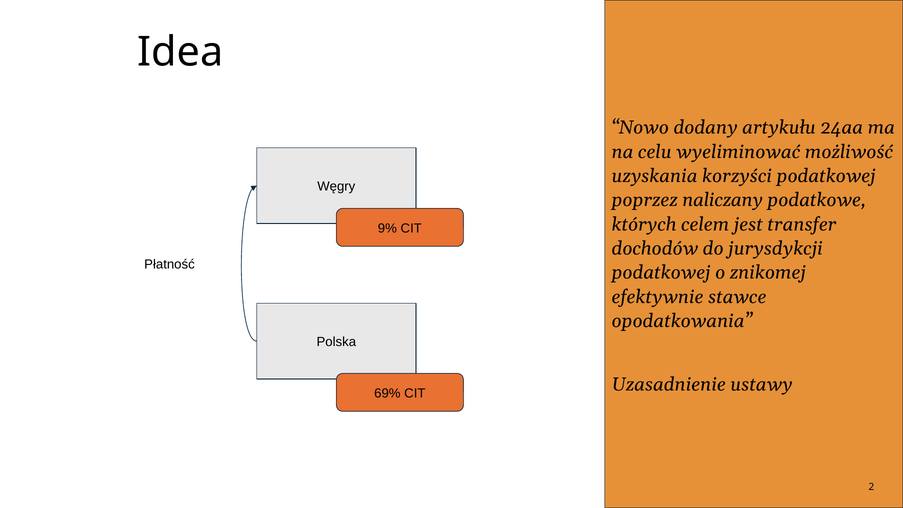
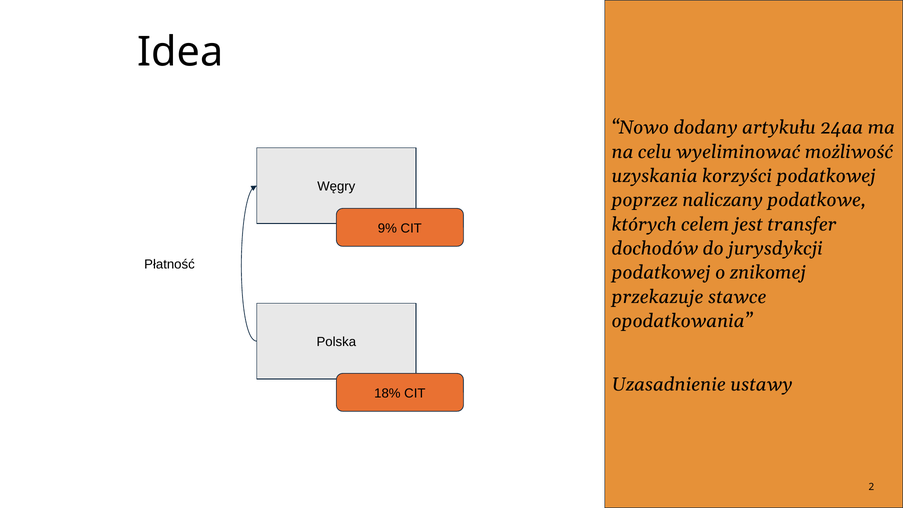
efektywnie: efektywnie -> przekazuje (657, 297)
69%: 69% -> 18% (387, 393)
